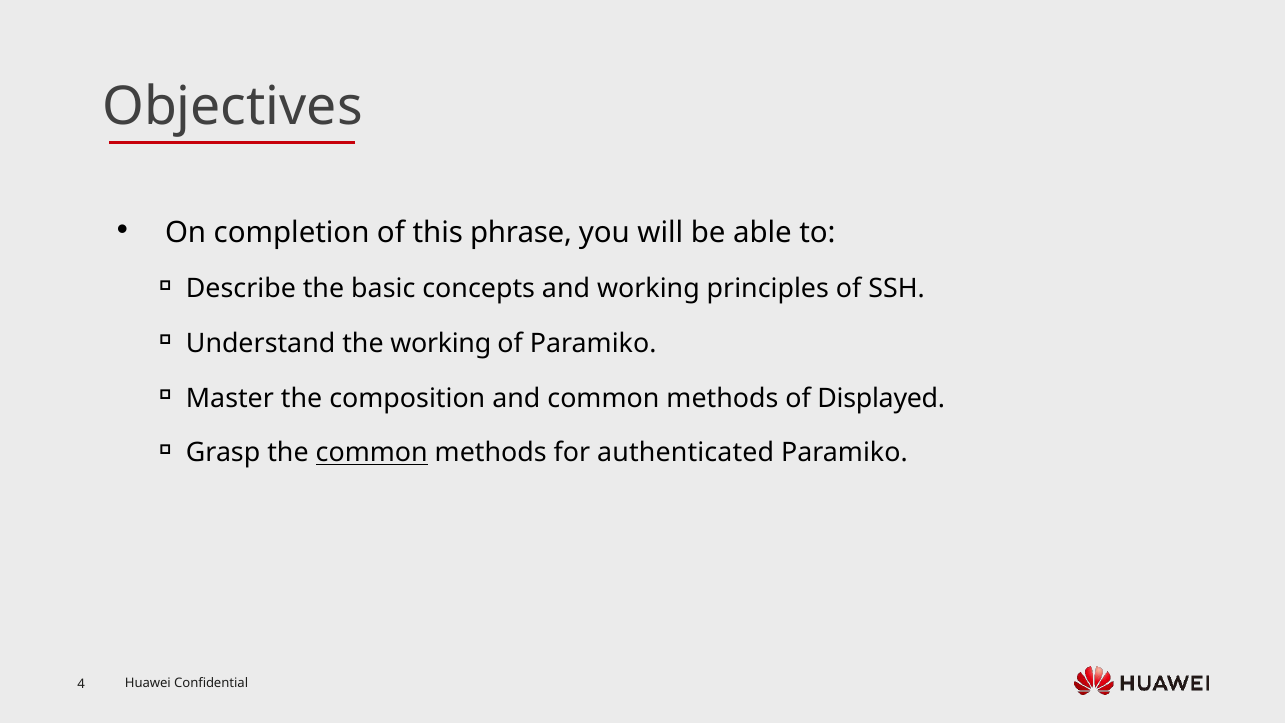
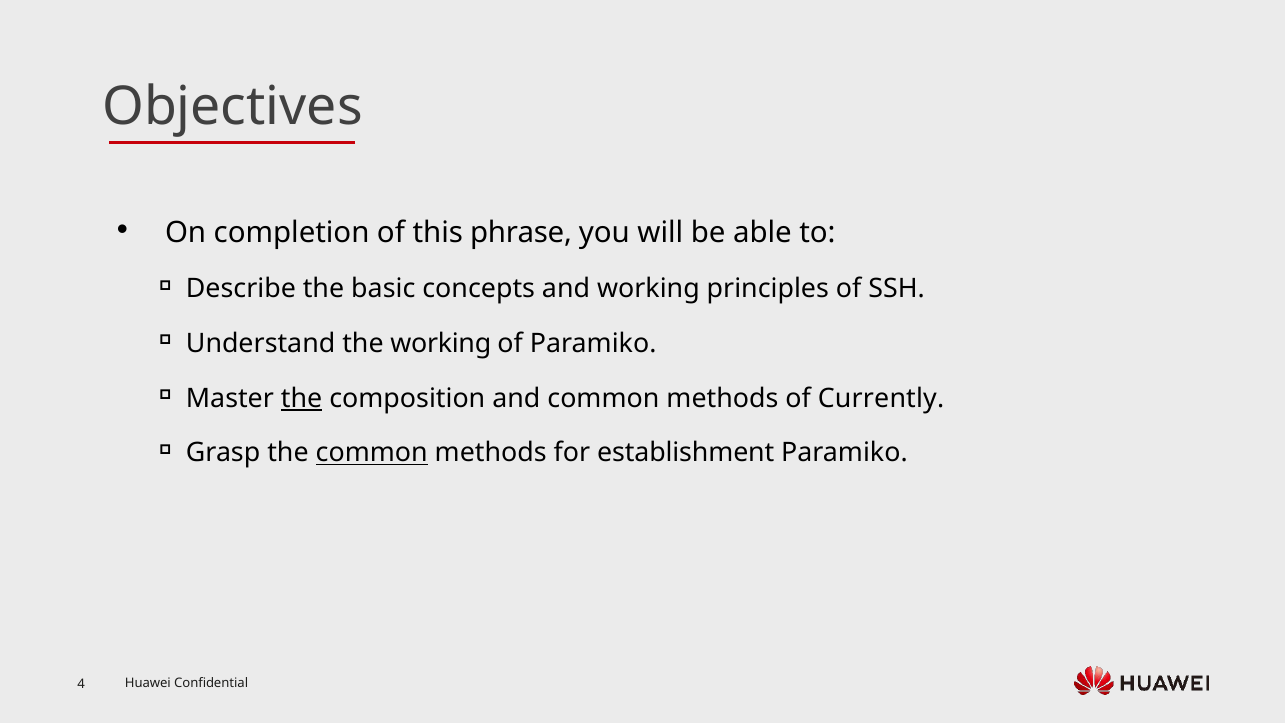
the underline: none -> present (302, 398)
Displayed: Displayed -> Currently (881, 398)
authenticated: authenticated -> establishment (686, 453)
